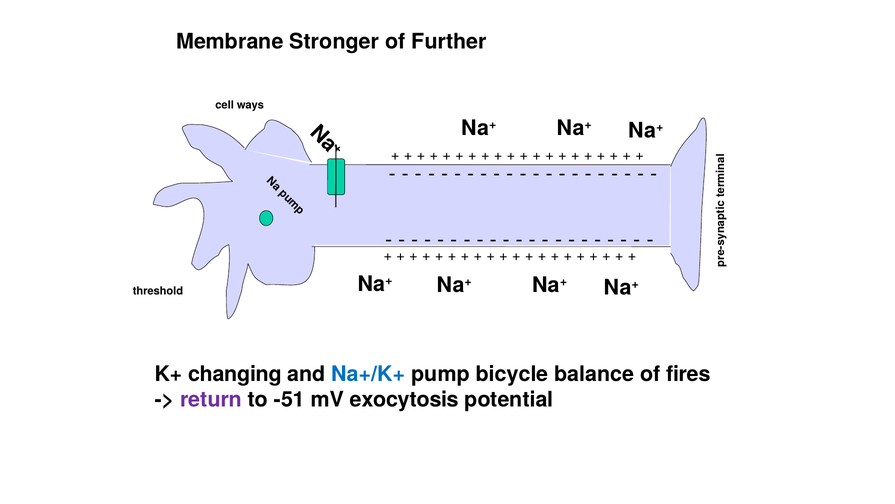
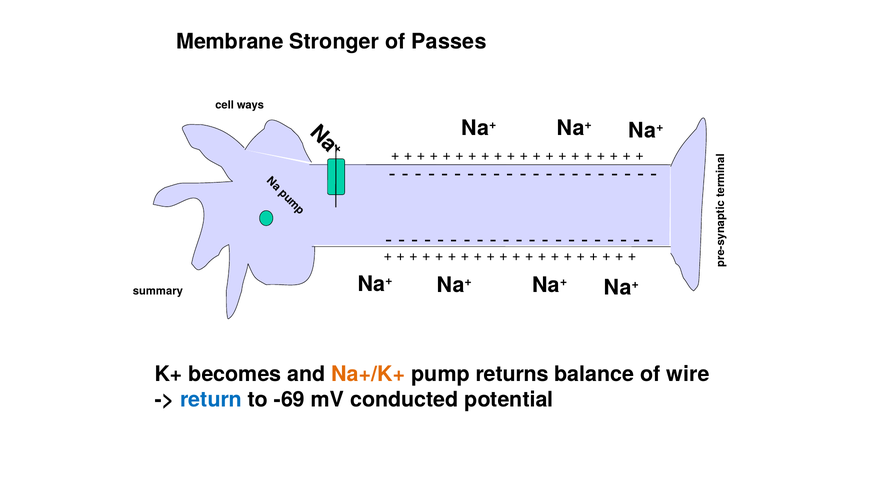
Further: Further -> Passes (449, 41)
threshold: threshold -> summary (158, 291)
changing: changing -> becomes (235, 374)
Na+/K+ colour: blue -> orange (368, 374)
bicycle: bicycle -> returns (512, 374)
fires: fires -> wire (688, 374)
return colour: purple -> blue (211, 399)
-51: -51 -> -69 (289, 399)
exocytosis: exocytosis -> conducted (404, 399)
